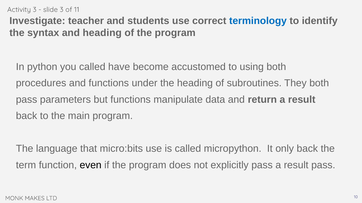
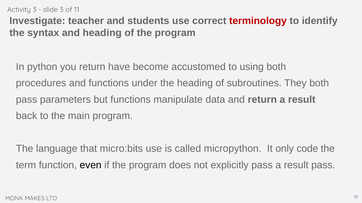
terminology colour: blue -> red (258, 21)
you called: called -> return (92, 67)
only back: back -> code (307, 149)
